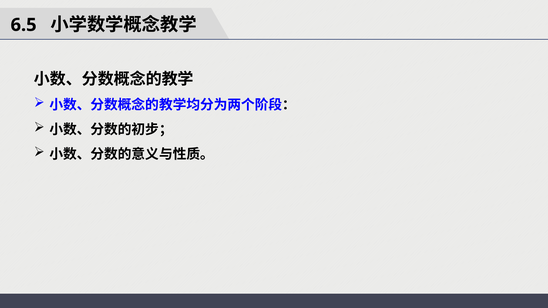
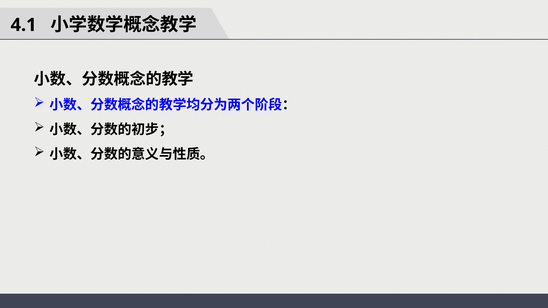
6.5: 6.5 -> 4.1 (24, 25)
